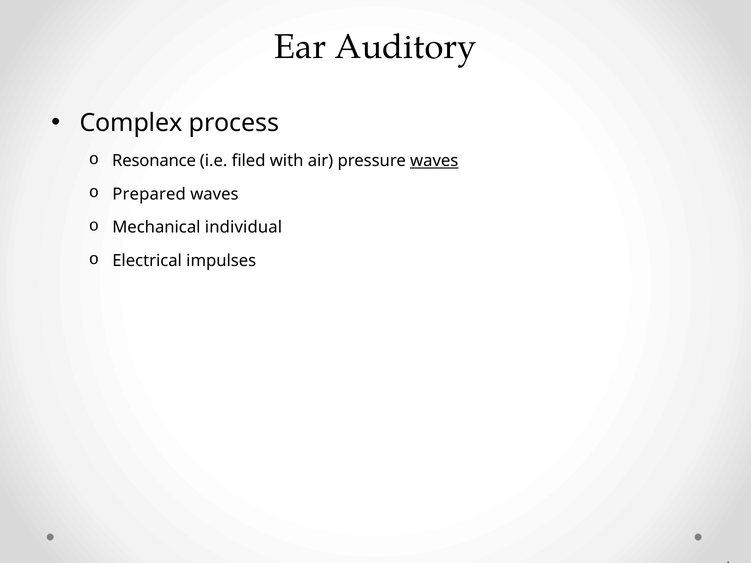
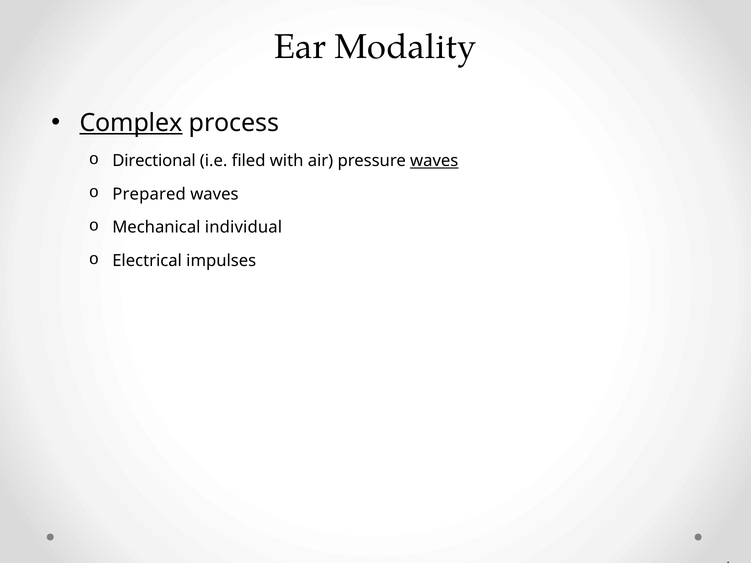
Auditory: Auditory -> Modality (405, 47)
Complex underline: none -> present (131, 123)
Resonance: Resonance -> Directional (154, 161)
